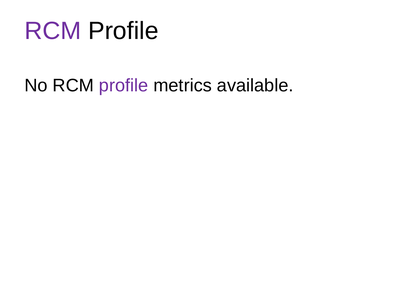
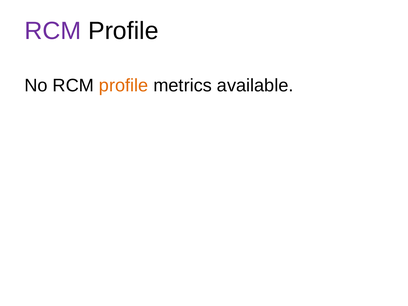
profile colour: purple -> orange (124, 86)
